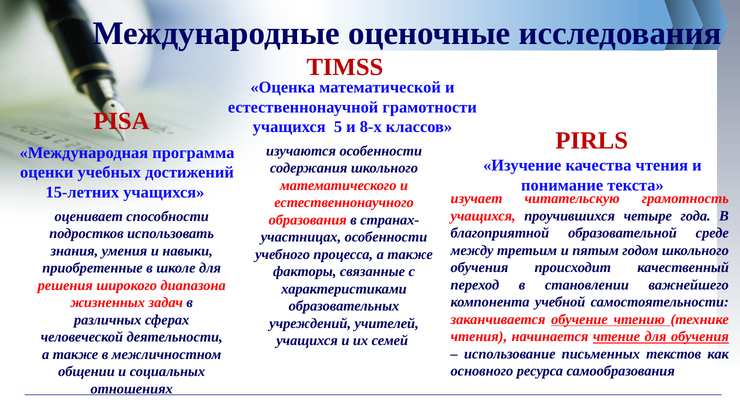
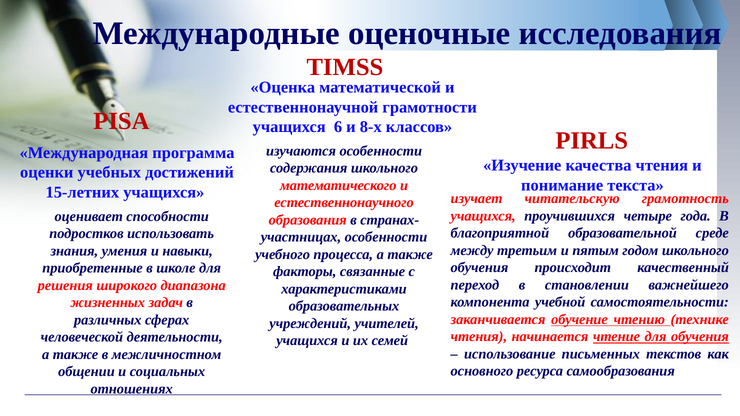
5: 5 -> 6 (338, 127)
